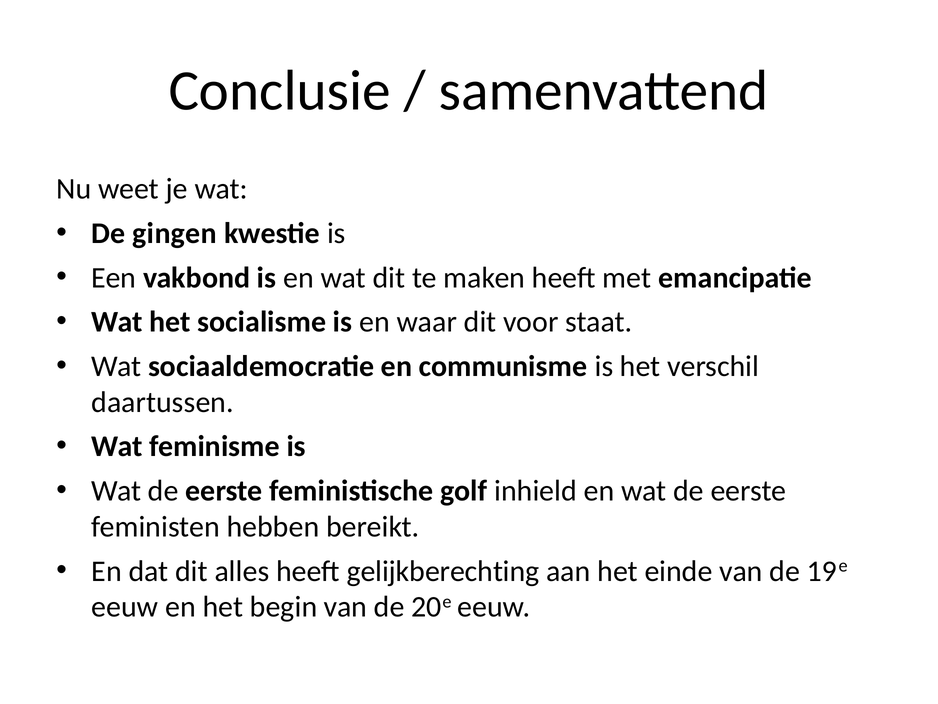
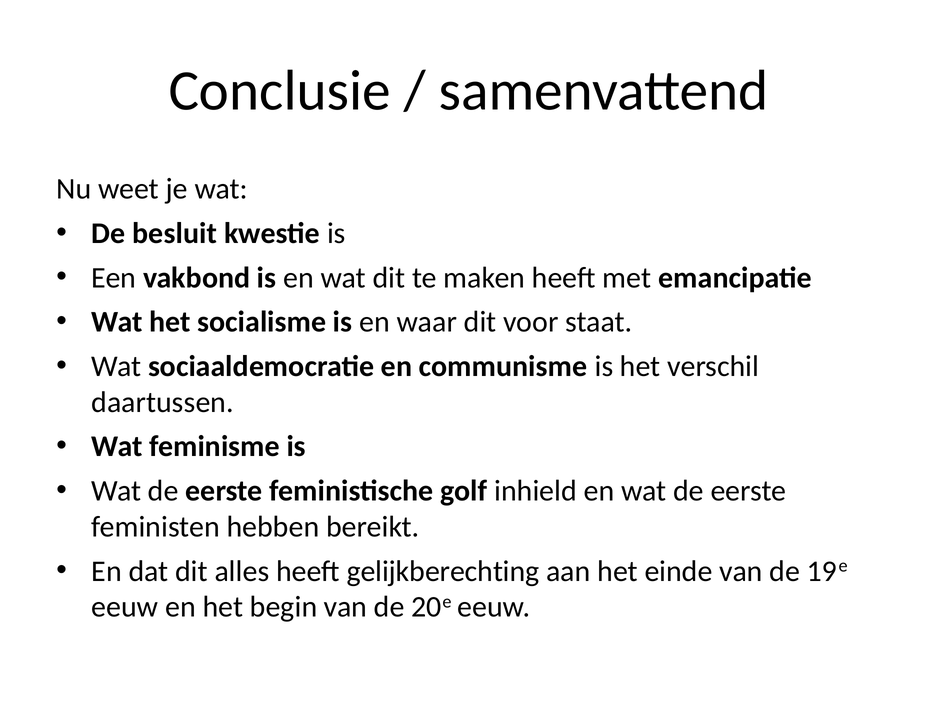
gingen: gingen -> besluit (175, 233)
